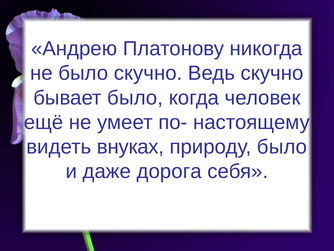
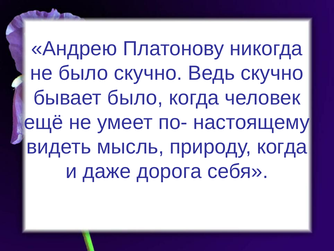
внуках: внуках -> мысль (130, 147)
природу было: было -> когда (282, 147)
